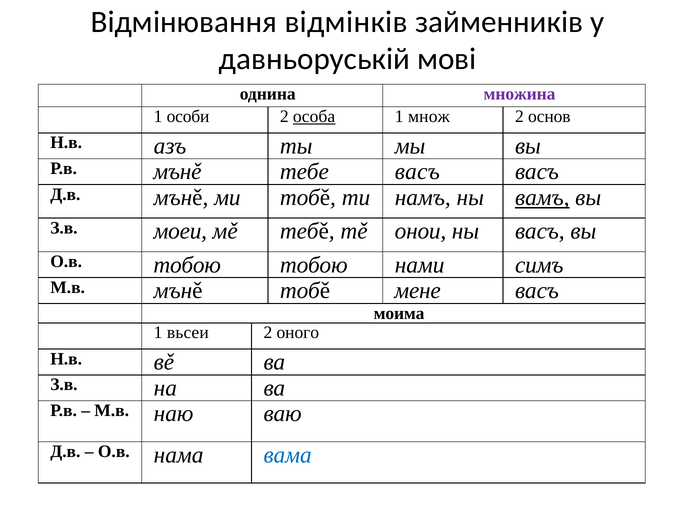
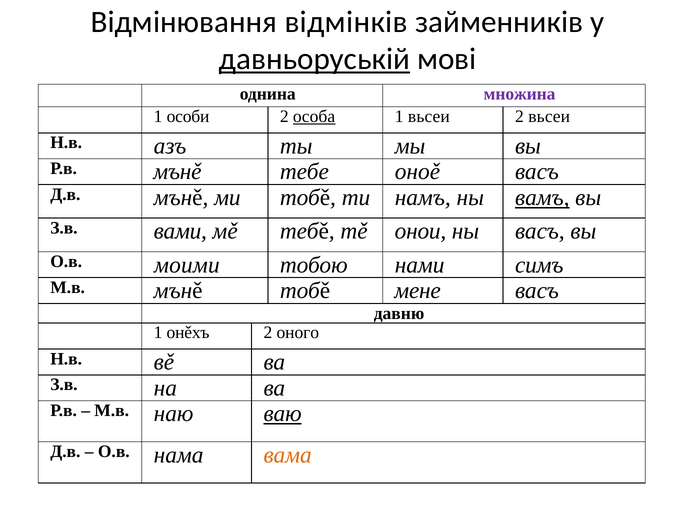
давньоруській underline: none -> present (314, 59)
1 множ: множ -> вьсеи (429, 117)
2 основ: основ -> вьсеи (549, 117)
тебе васъ: васъ -> оноě (417, 172)
моеи: моеи -> вами (180, 231)
О.в тобою: тобою -> моими (187, 265)
моима: моима -> давню (399, 313)
вьсеи: вьсеи -> онěхъ (188, 333)
ваю underline: none -> present (283, 414)
вама colour: blue -> orange (288, 455)
